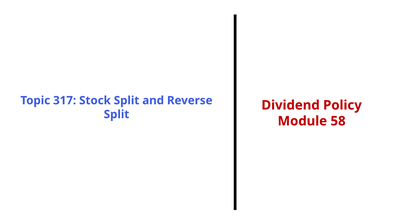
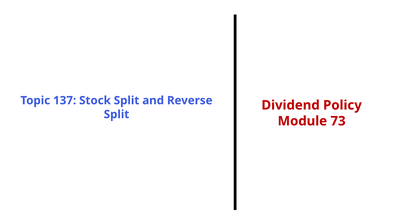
317: 317 -> 137 (65, 100)
58: 58 -> 73 (338, 121)
